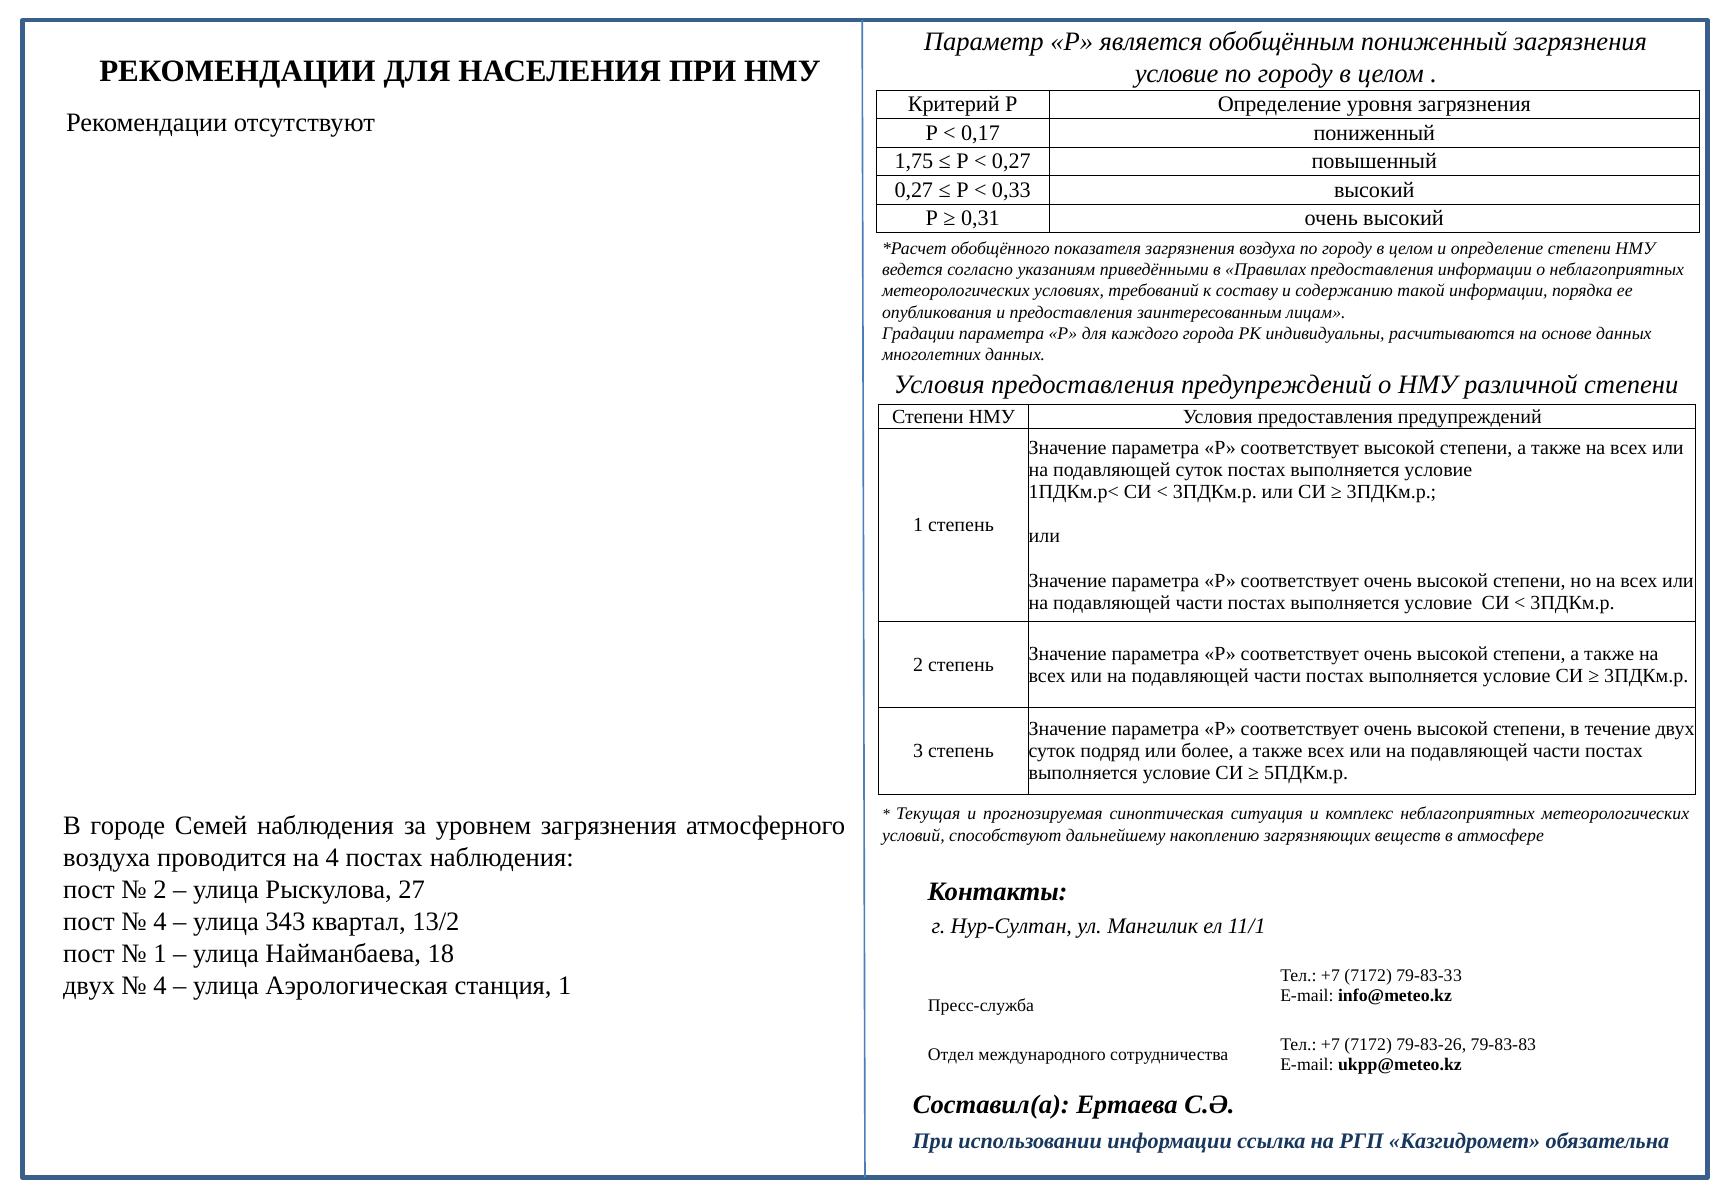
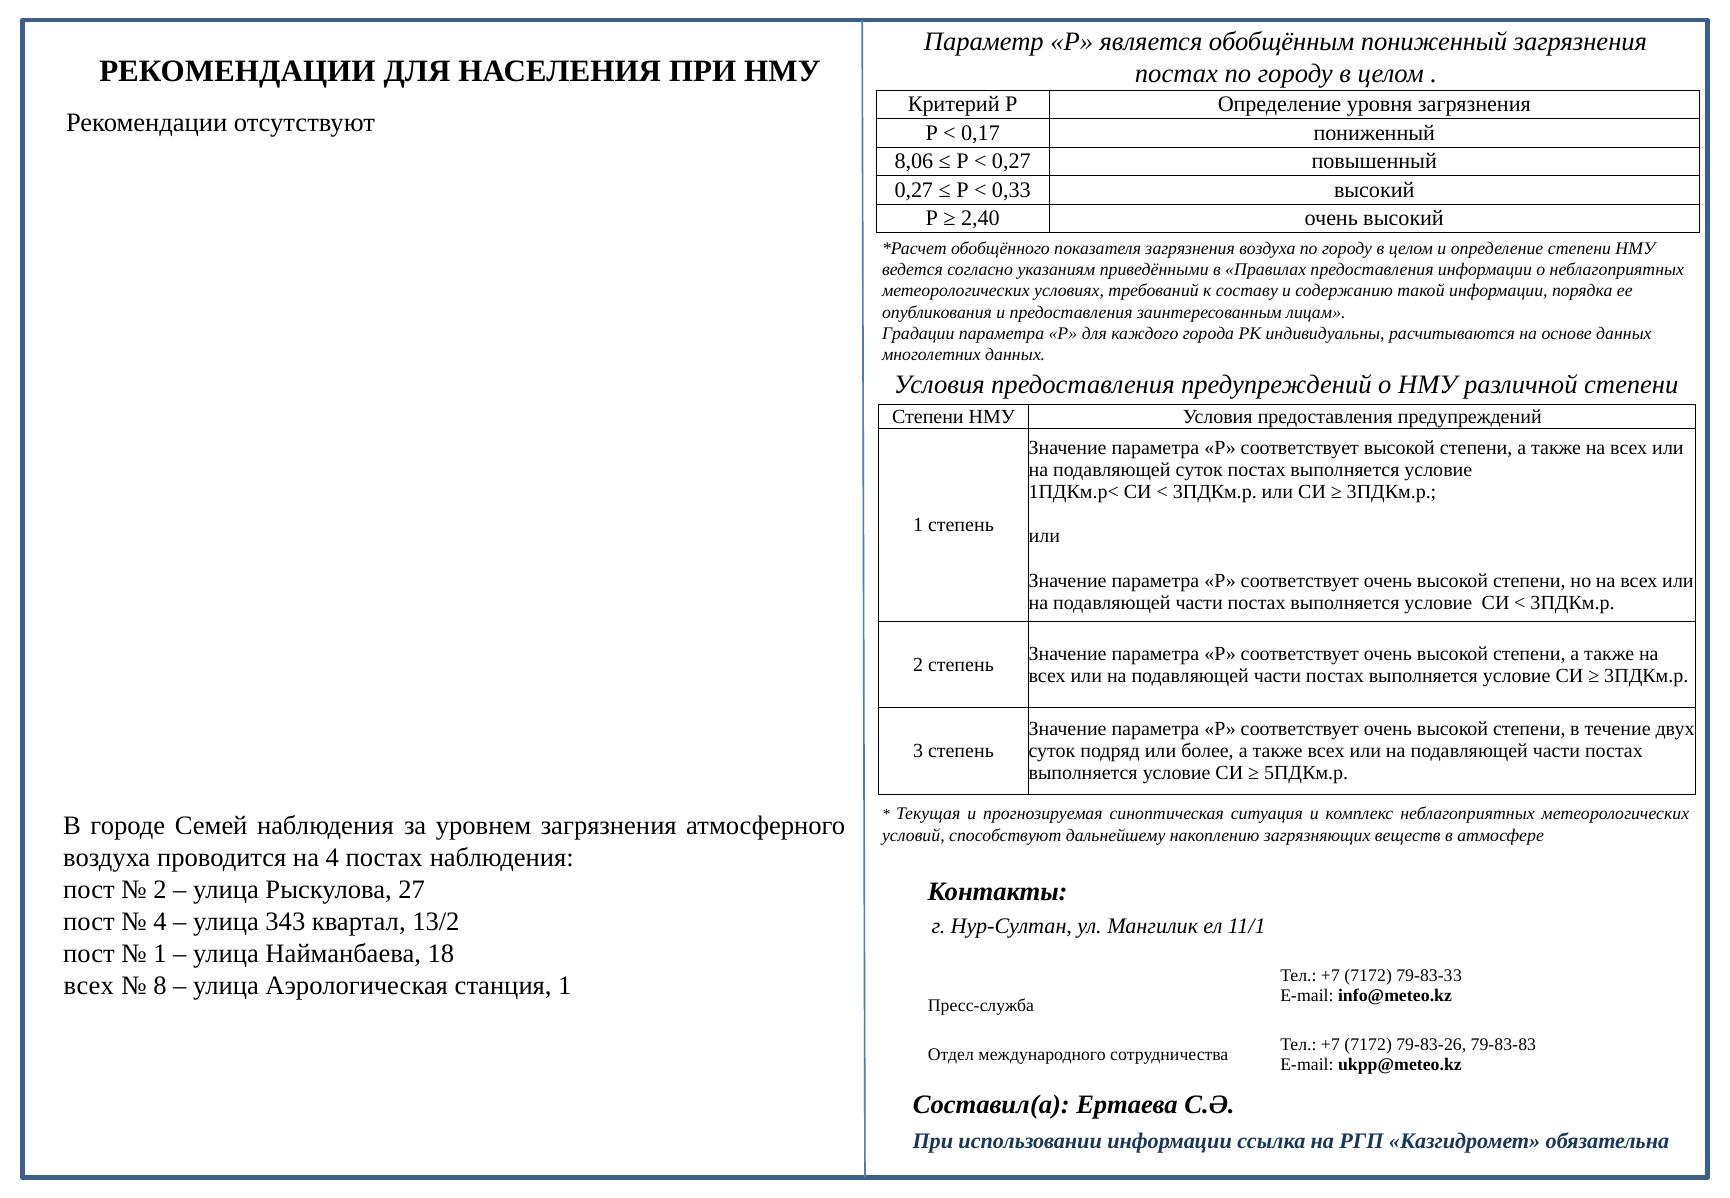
условие: условие -> постах (1176, 74)
1,75: 1,75 -> 8,06 (914, 161)
0,31: 0,31 -> 2,40 (980, 218)
двух: двух -> всех (89, 986)
4: 4 -> 8 (160, 986)
